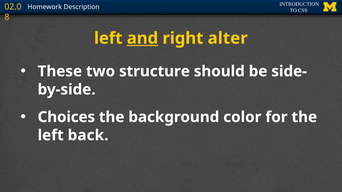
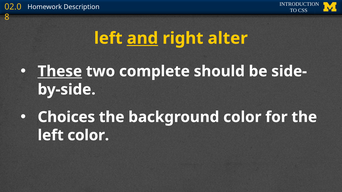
These underline: none -> present (60, 71)
structure: structure -> complete (154, 71)
left back: back -> color (88, 136)
